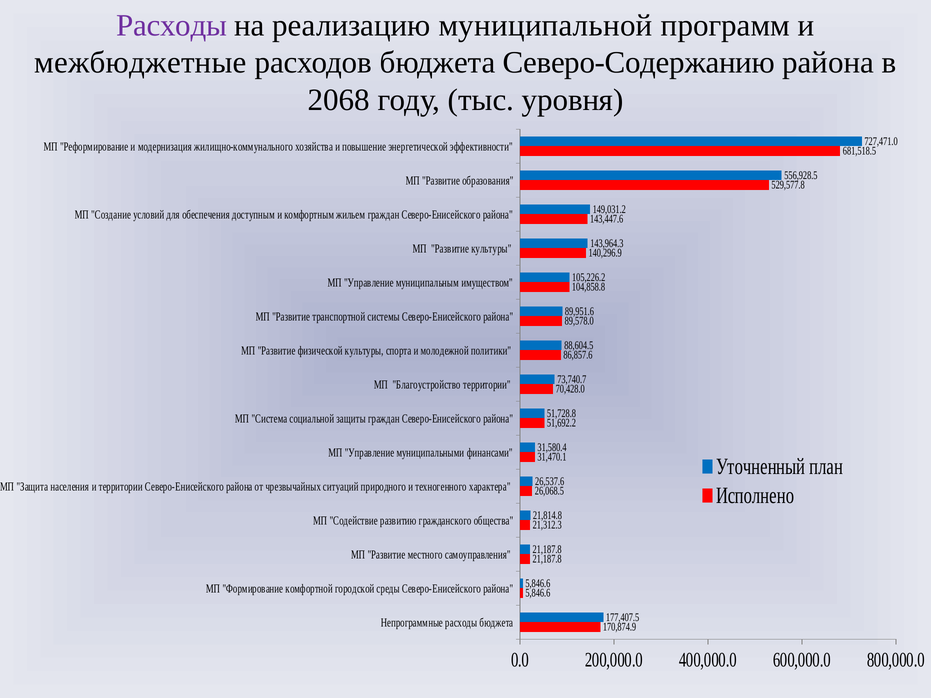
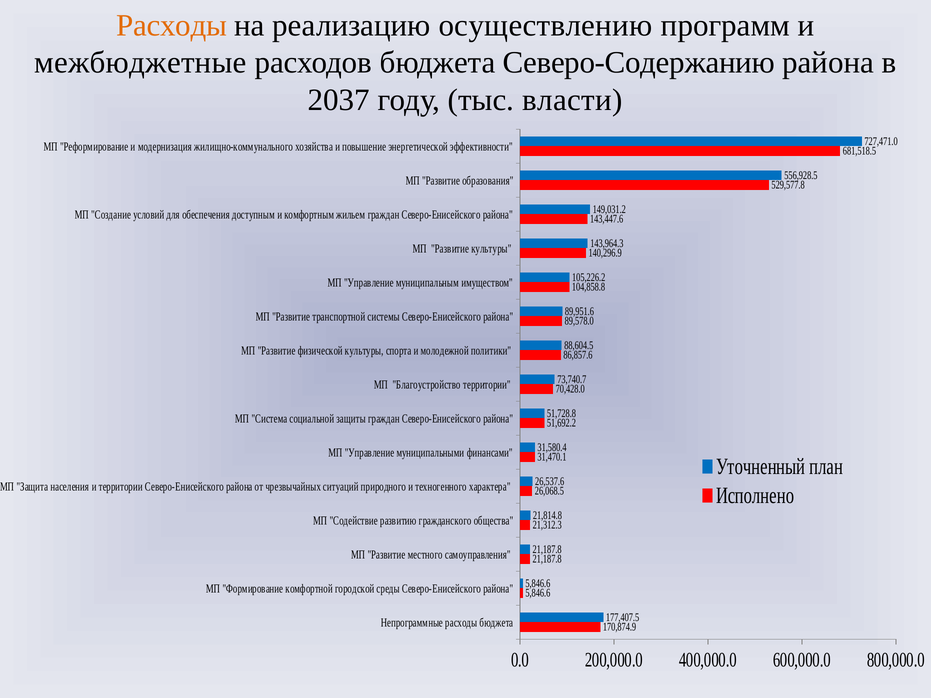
Расходы colour: purple -> orange (172, 25)
муниципальной: муниципальной -> осуществлению (546, 25)
2068: 2068 -> 2037 (339, 100)
уровня: уровня -> власти (572, 100)
